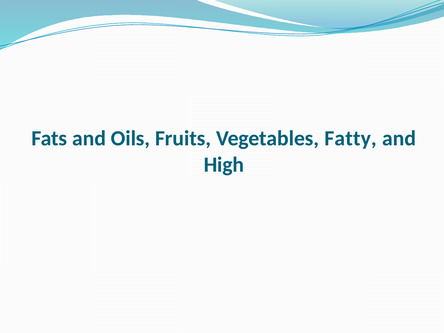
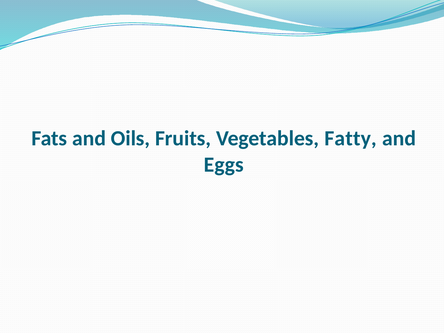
High: High -> Eggs (224, 165)
